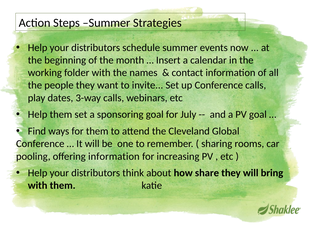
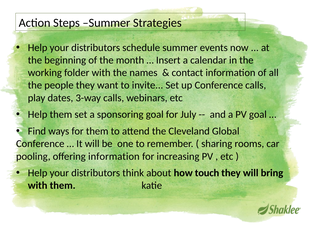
share: share -> touch (207, 173)
